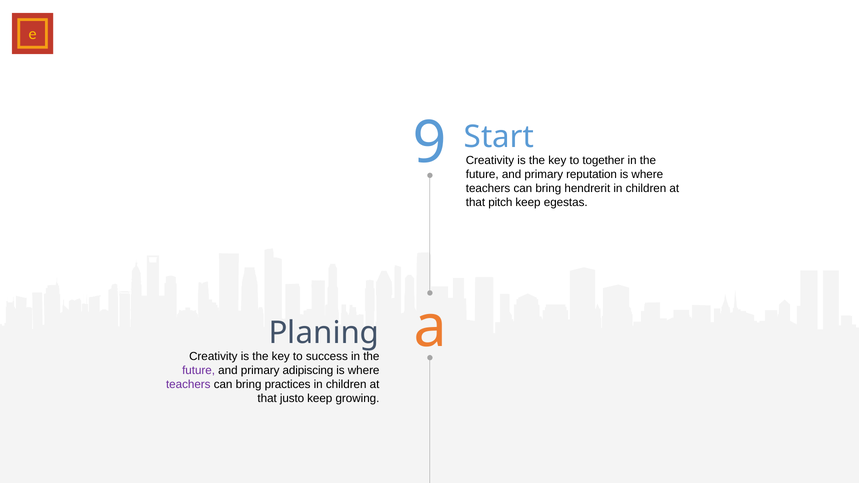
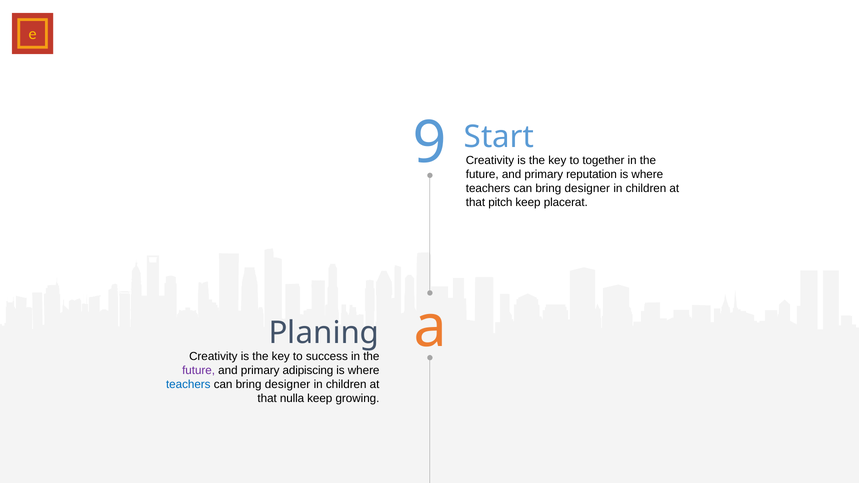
hendrerit: hendrerit -> designer (587, 188)
egestas: egestas -> placerat (566, 202)
teachers colour: purple -> blue (188, 385)
practices: practices -> designer (288, 385)
justo: justo -> nulla (292, 398)
